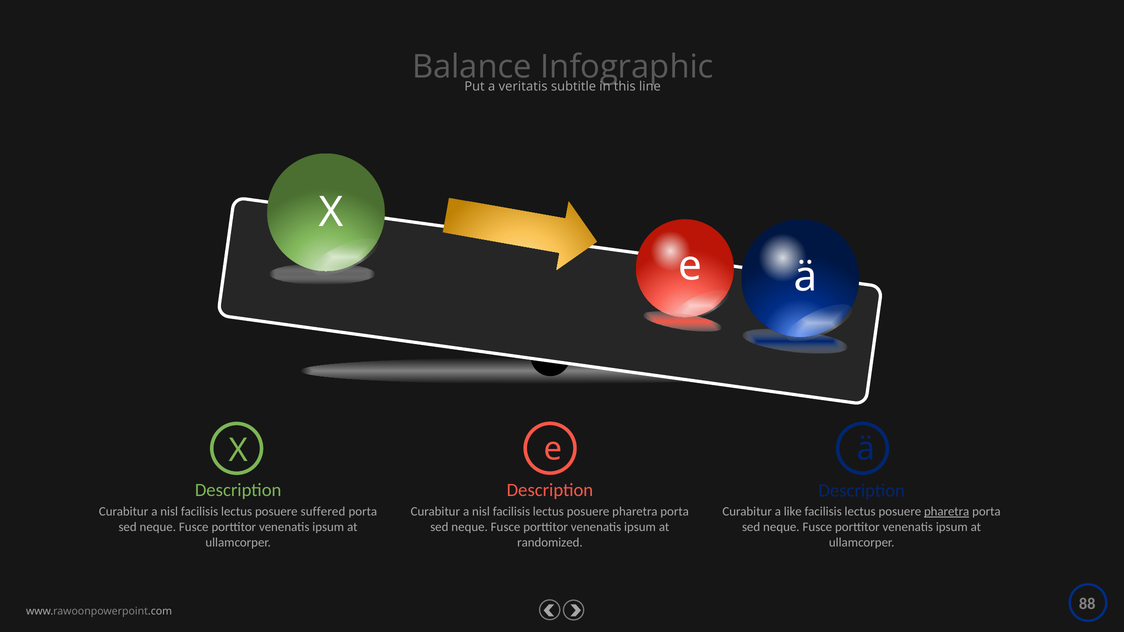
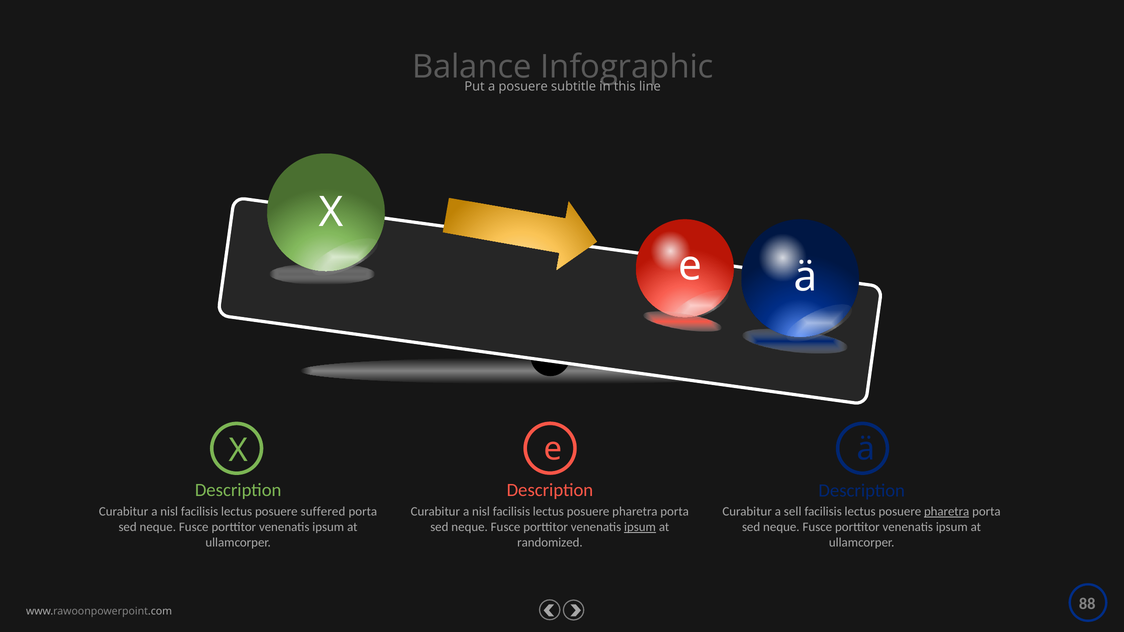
veritatis: veritatis -> posuere (523, 87)
like: like -> sell (793, 512)
ipsum underline: none -> present (640, 527)
